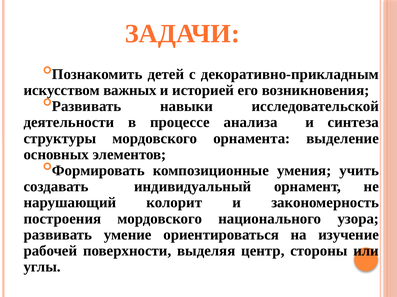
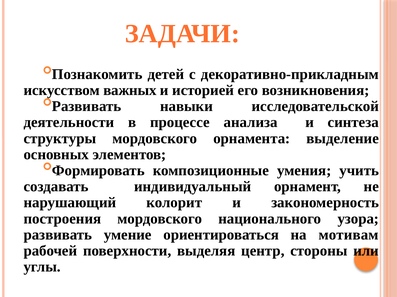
изучение: изучение -> мотивам (349, 235)
